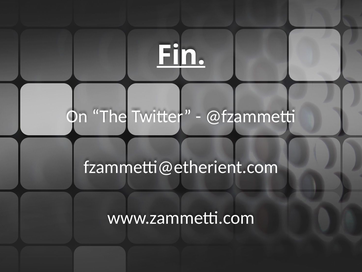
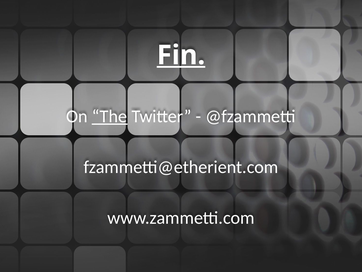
The underline: none -> present (110, 116)
